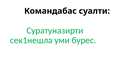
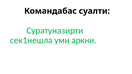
бурес: бурес -> аркни (84, 40)
